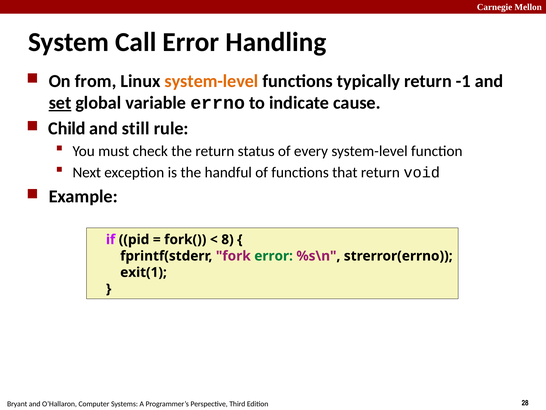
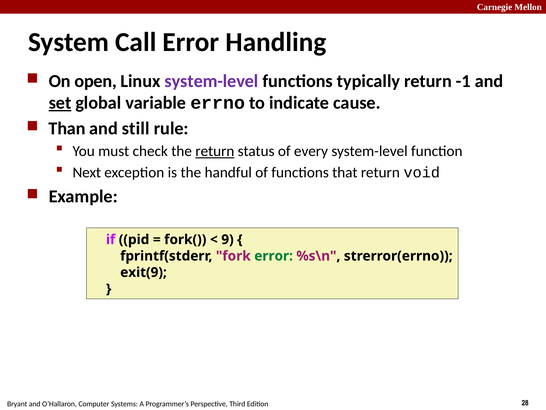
from: from -> open (96, 81)
system-level colour: orange -> purple (212, 81)
Child: Child -> Than (67, 128)
return underline: none -> present (215, 151)
8: 8 -> 9 (227, 239)
exit(1: exit(1 -> exit(9 (143, 272)
